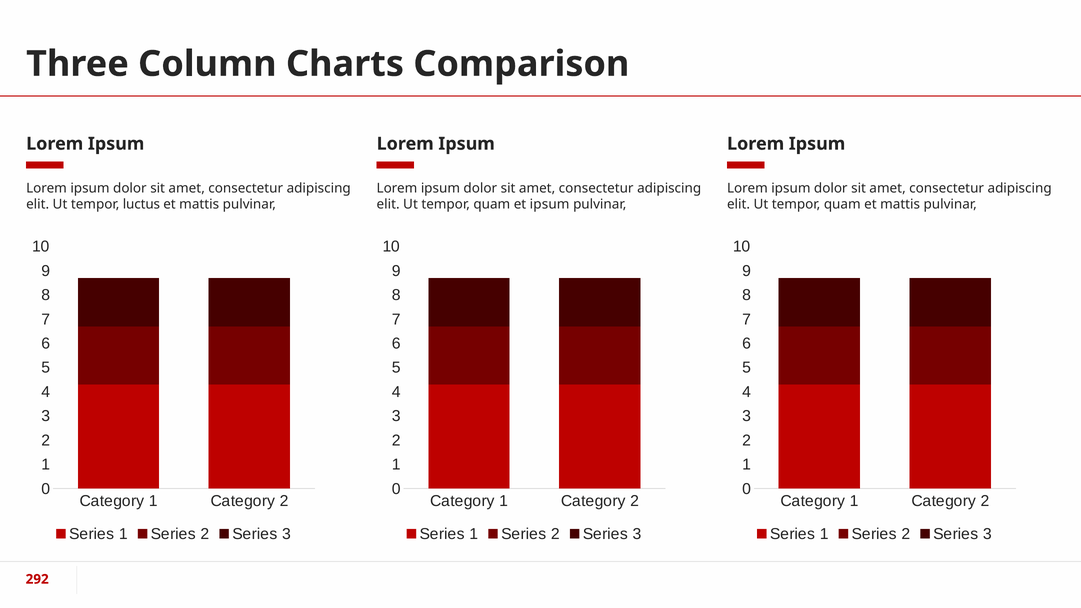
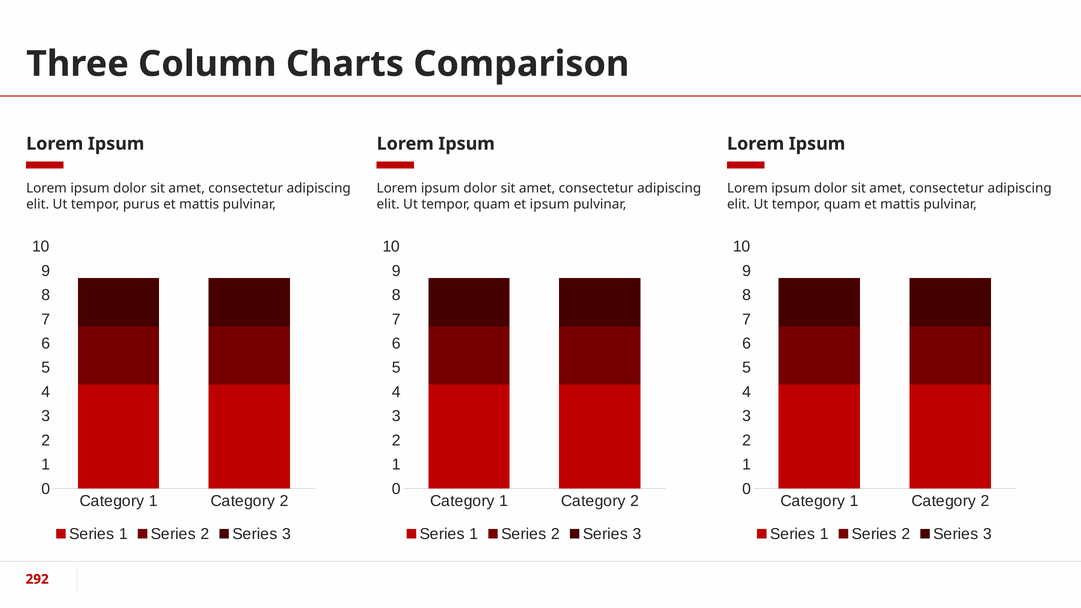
luctus: luctus -> purus (141, 204)
